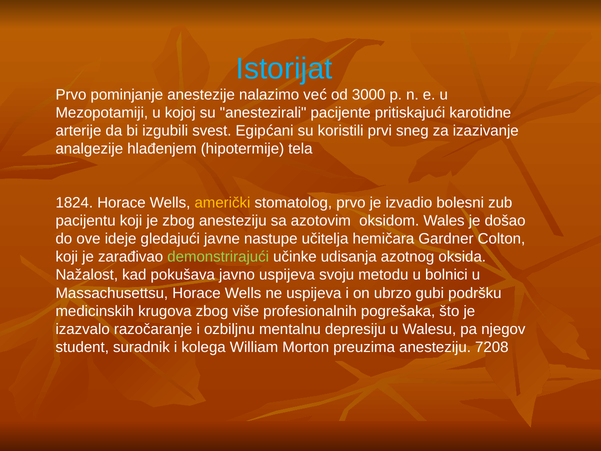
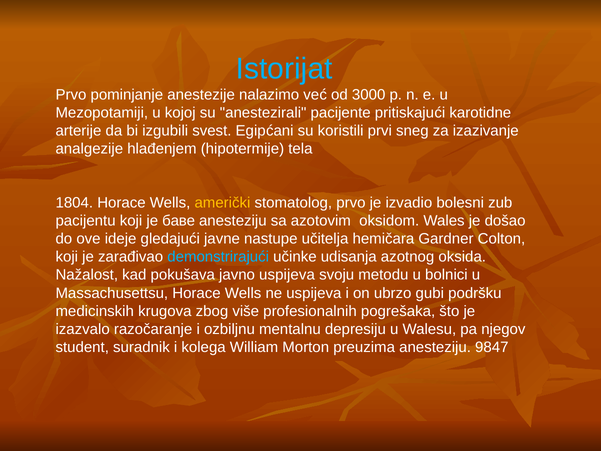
1824: 1824 -> 1804 (74, 203)
je zbog: zbog -> баве (179, 221)
demonstrirajući colour: light green -> light blue (218, 257)
7208: 7208 -> 9847 (492, 347)
